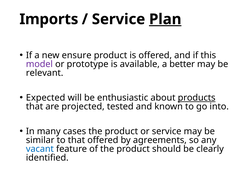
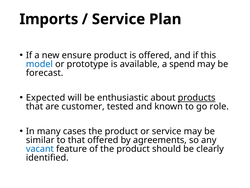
Plan underline: present -> none (165, 19)
model colour: purple -> blue (39, 64)
better: better -> spend (182, 64)
relevant: relevant -> forecast (45, 73)
projected: projected -> customer (83, 106)
into: into -> role (219, 106)
